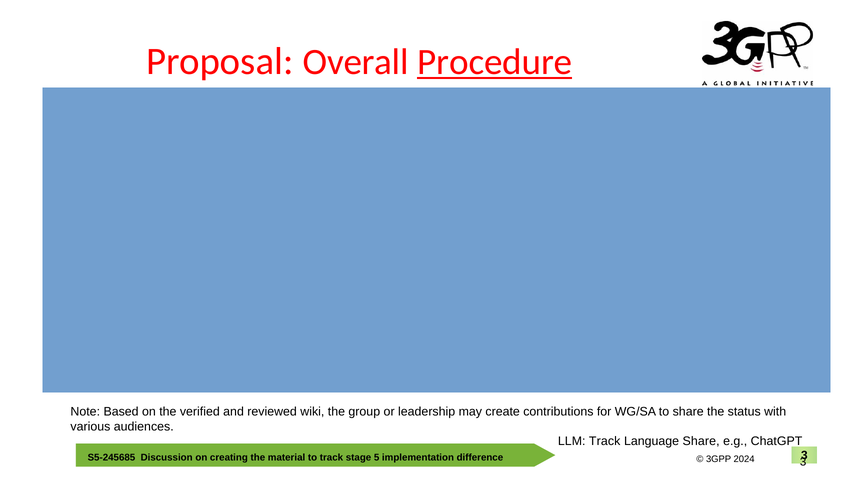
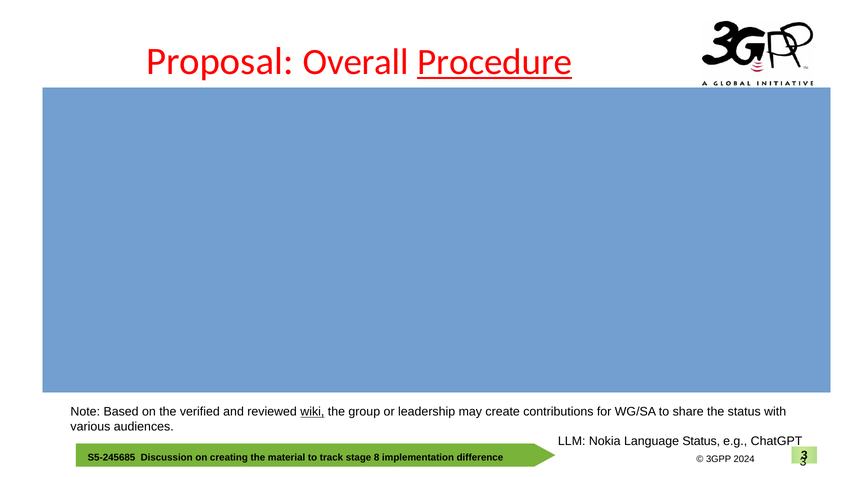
wiki underline: none -> present (312, 412)
LLM Track: Track -> Nokia (605, 441)
Language Share: Share -> Status (701, 441)
5: 5 -> 8 (377, 457)
